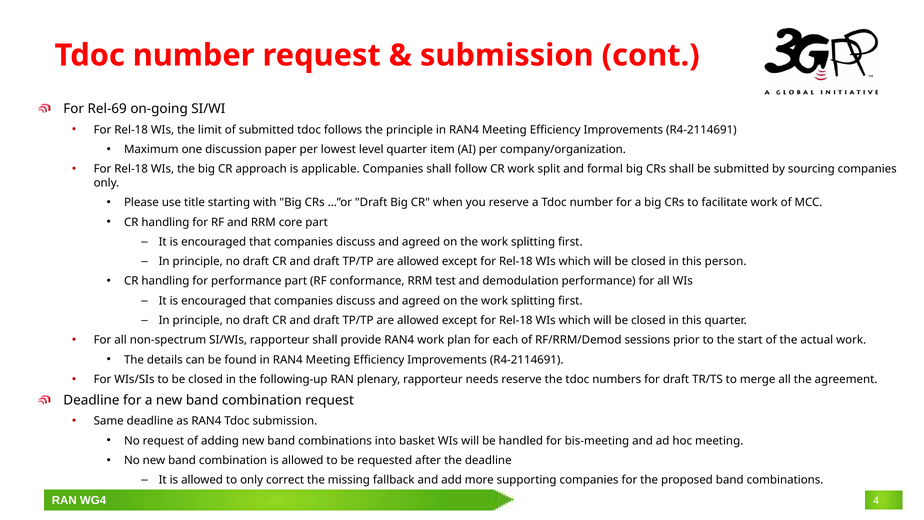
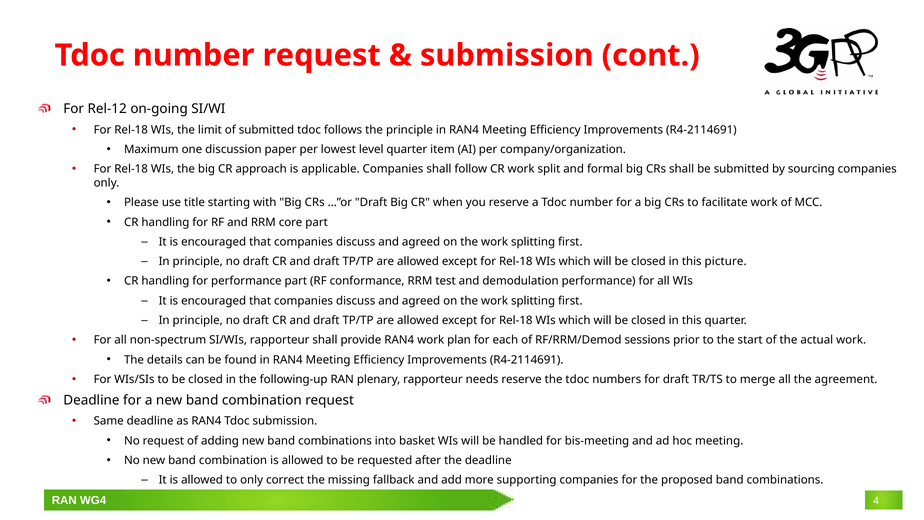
Rel-69: Rel-69 -> Rel-12 (107, 109)
person: person -> picture (726, 261)
